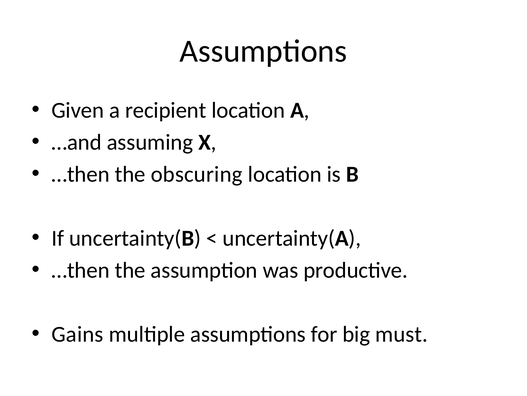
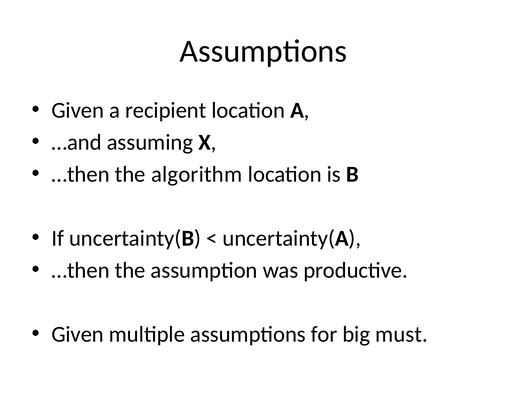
obscuring: obscuring -> algorithm (197, 174)
Gains: Gains -> Given (78, 334)
